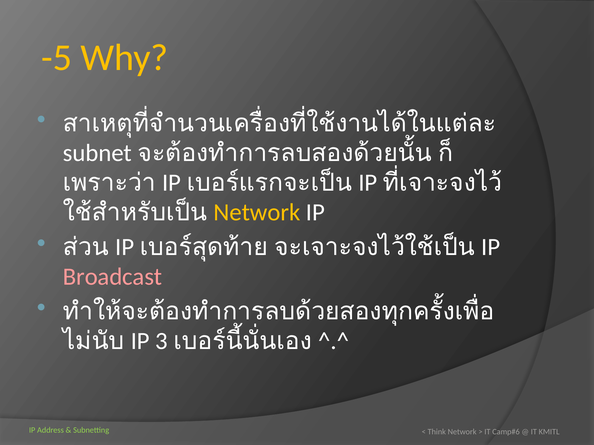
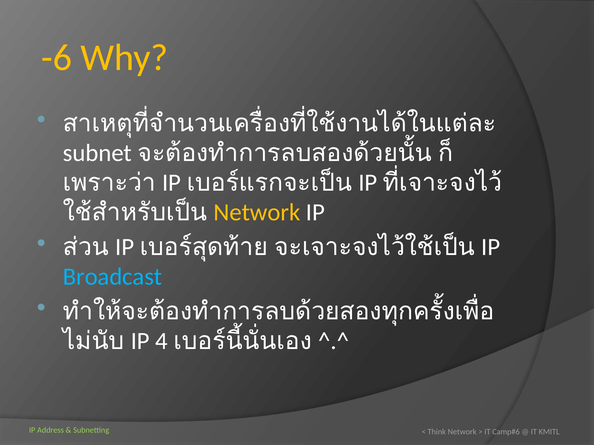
-5: -5 -> -6 (57, 58)
Broadcast colour: pink -> light blue (113, 277)
3: 3 -> 4 (162, 341)
